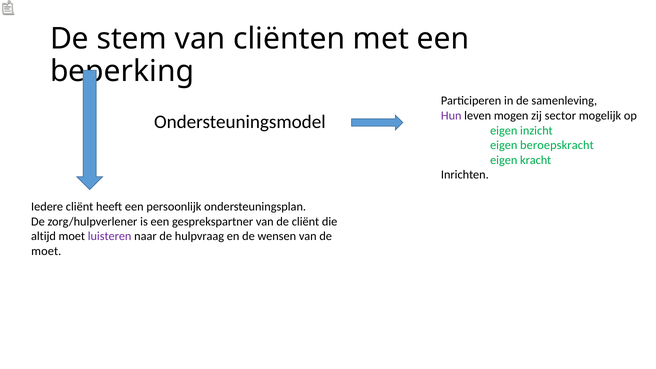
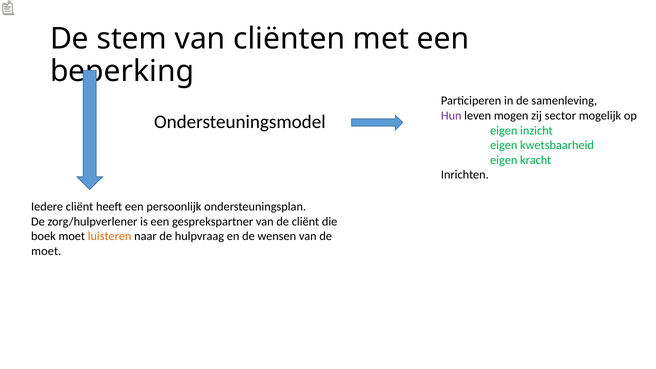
beroepskracht: beroepskracht -> kwetsbaarheid (557, 145)
altijd: altijd -> boek (43, 236)
luisteren colour: purple -> orange (110, 236)
